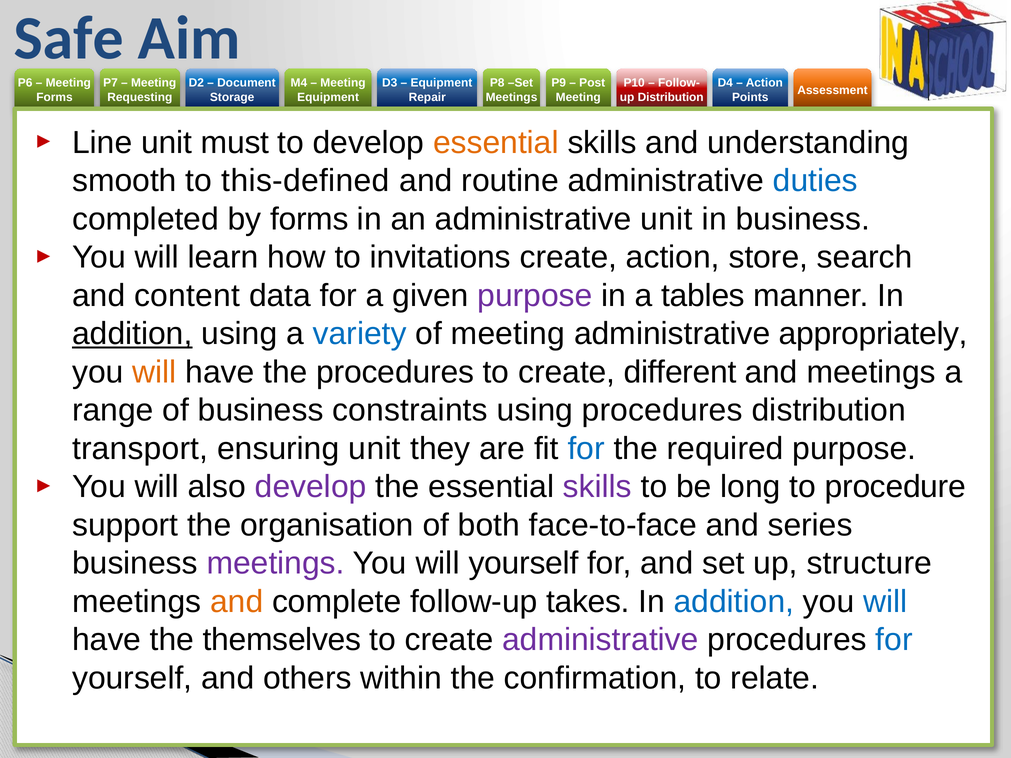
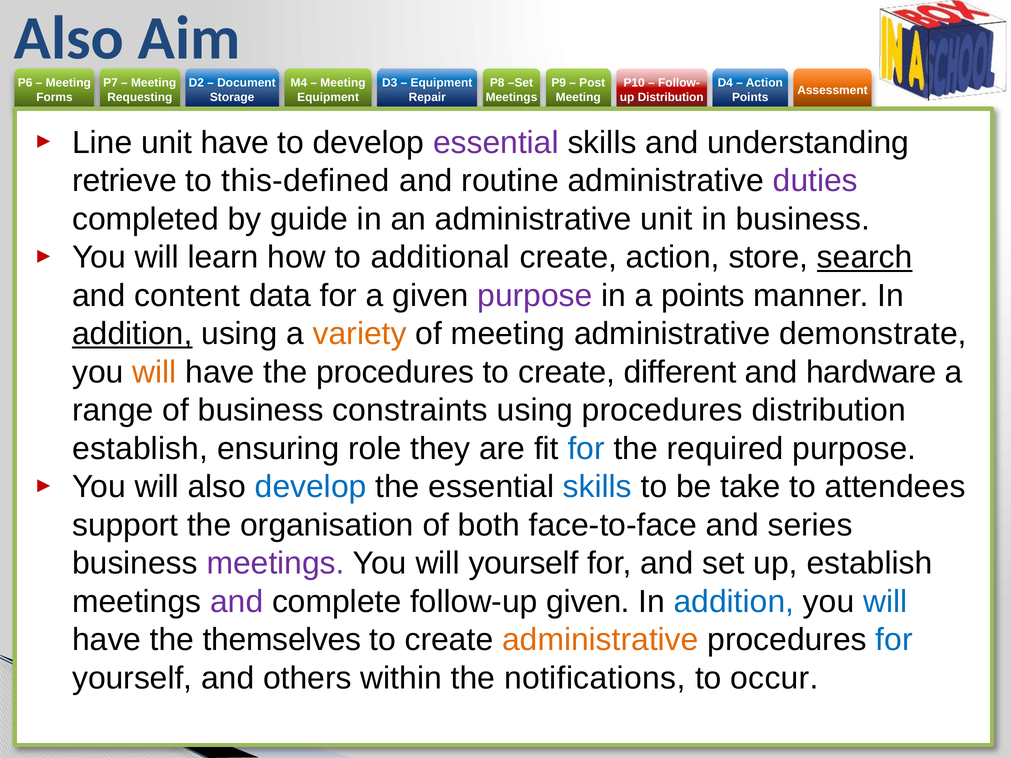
Safe: Safe -> Also (69, 39)
unit must: must -> have (235, 143)
essential colour: orange -> purple (496, 143)
smooth: smooth -> retrieve (124, 181)
duties colour: blue -> purple (815, 181)
by forms: forms -> guide (309, 219)
invitations: invitations -> additional (440, 257)
search underline: none -> present (865, 257)
a tables: tables -> points (703, 296)
variety colour: blue -> orange (360, 334)
appropriately: appropriately -> demonstrate (873, 334)
and meetings: meetings -> hardware (871, 372)
transport: transport -> establish (140, 449)
ensuring unit: unit -> role (375, 449)
develop colour: purple -> blue (311, 487)
skills colour: purple -> blue (597, 487)
long: long -> take (750, 487)
procedure: procedure -> attendees (895, 487)
up structure: structure -> establish (869, 563)
and colour: orange -> purple (237, 602)
follow-up takes: takes -> given (588, 602)
administrative colour: purple -> orange (600, 640)
confirmation: confirmation -> notifications (595, 678)
relate: relate -> occur (775, 678)
